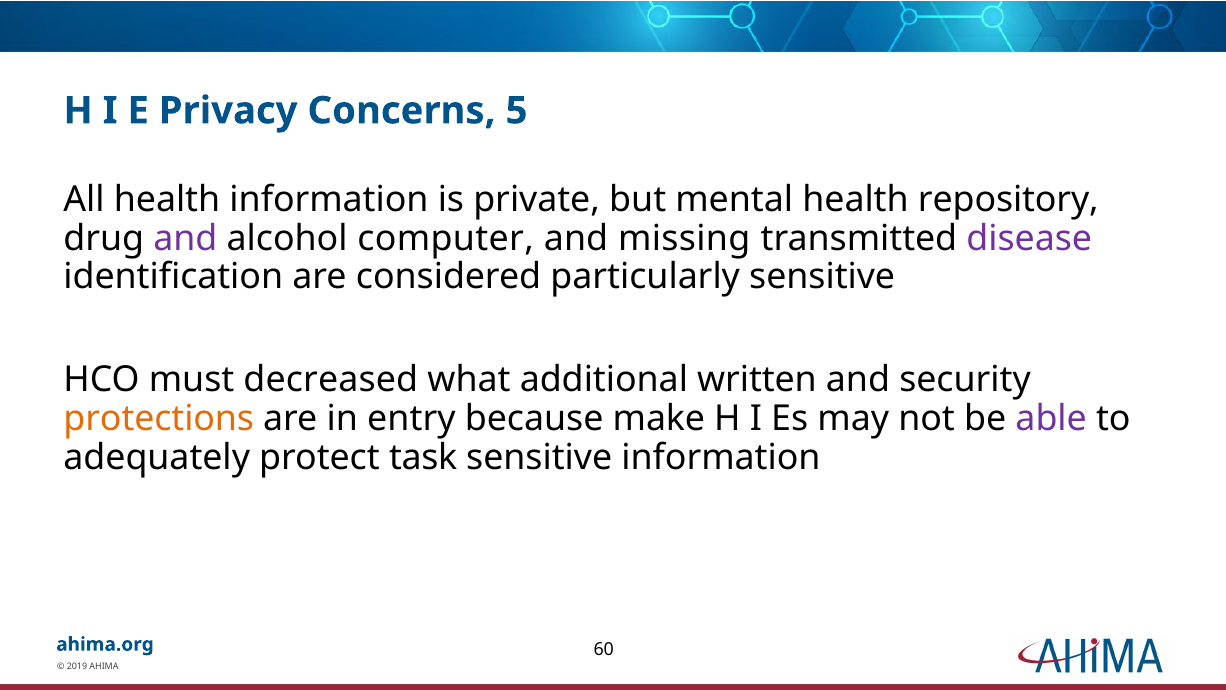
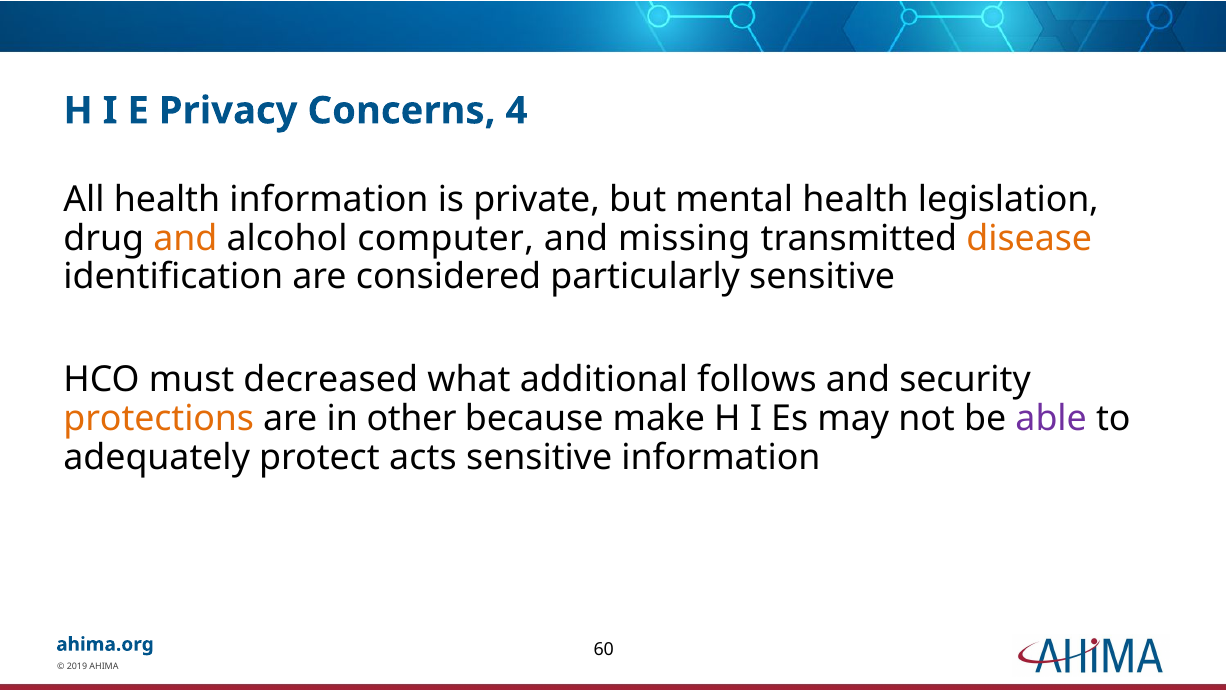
5: 5 -> 4 (517, 111)
repository: repository -> legislation (1008, 200)
and colour: purple -> orange (185, 238)
disease colour: purple -> orange (1029, 238)
written: written -> follows (757, 380)
entry: entry -> other (412, 418)
task: task -> acts (423, 457)
